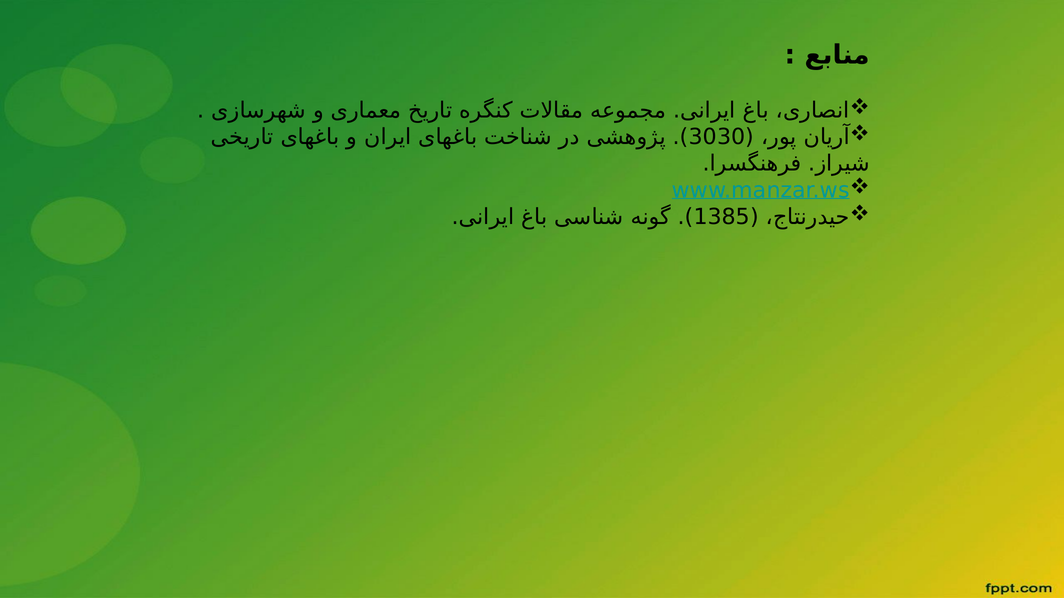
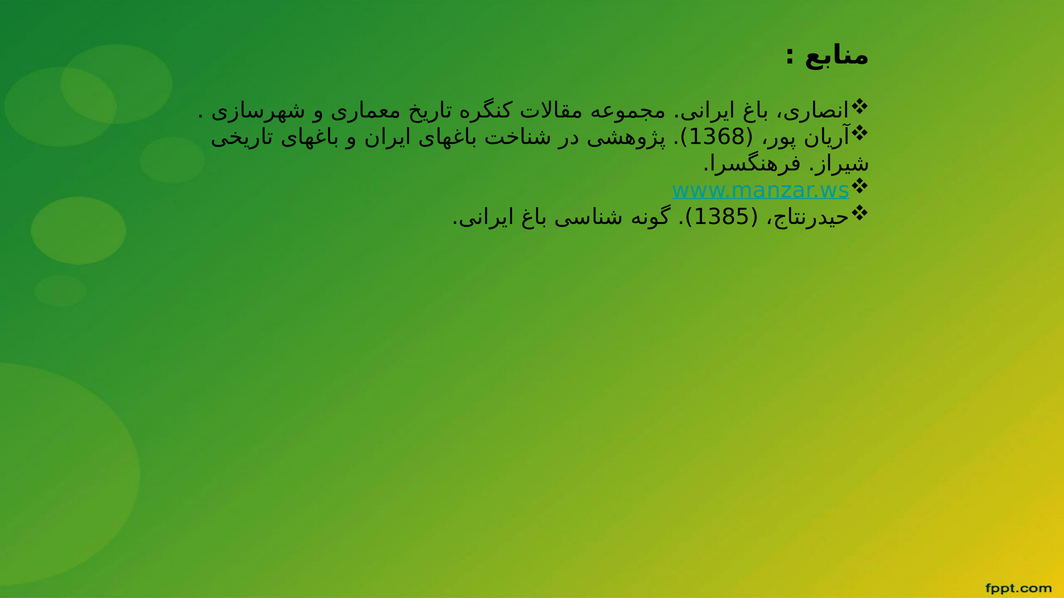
3030: 3030 -> 1368 (717, 137)
